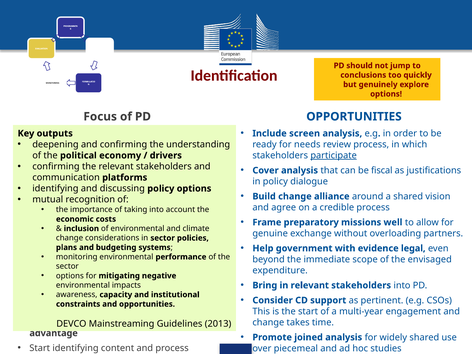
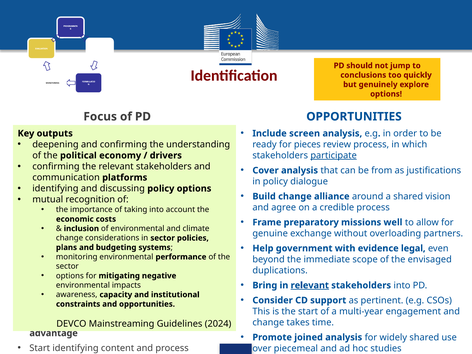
needs: needs -> pieces (307, 144)
fiscal: fiscal -> from (382, 170)
expenditure: expenditure -> duplications (280, 270)
relevant underline: none -> present (310, 285)
2013: 2013 -> 2024 (218, 324)
